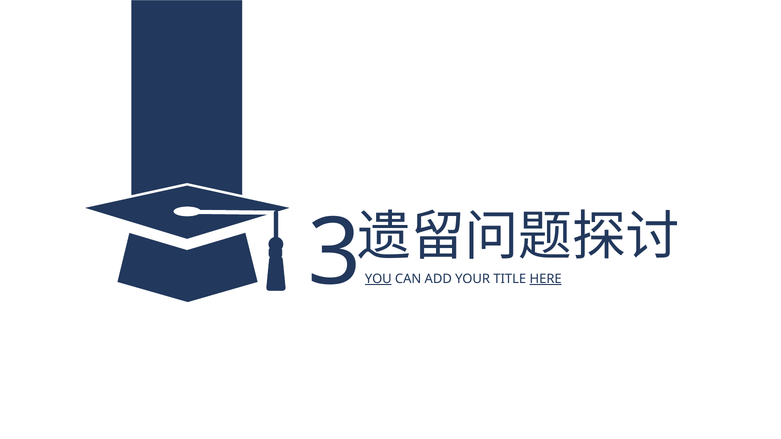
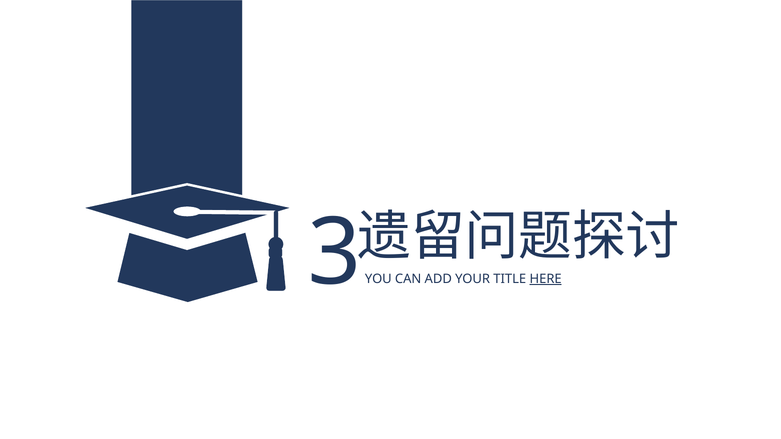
YOU underline: present -> none (378, 279)
